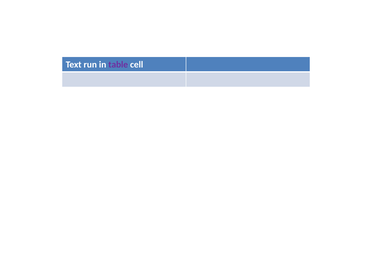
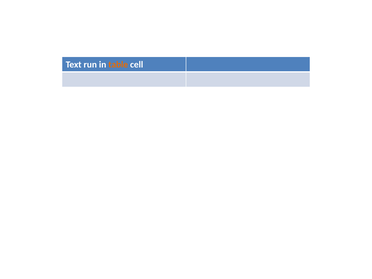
table colour: purple -> orange (118, 64)
